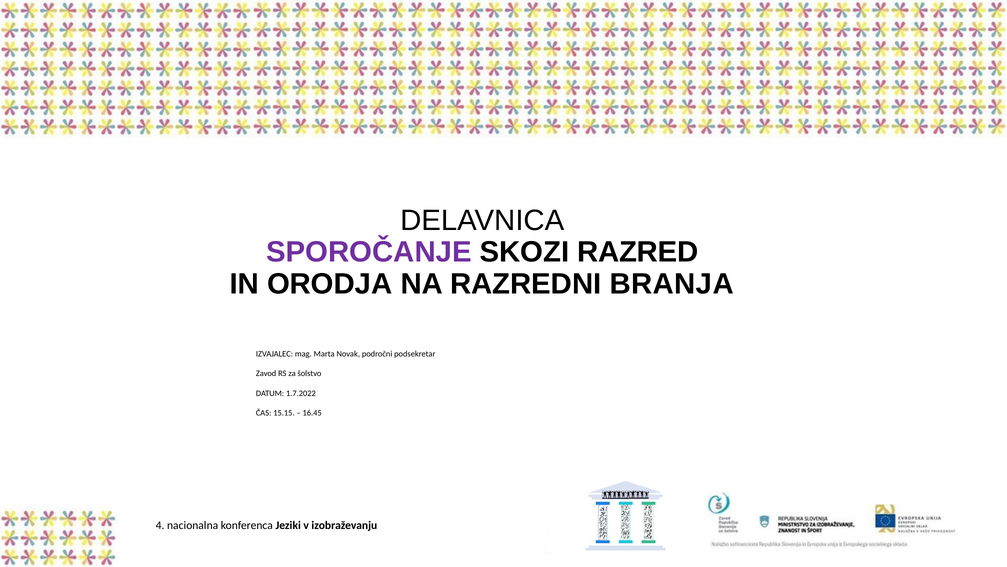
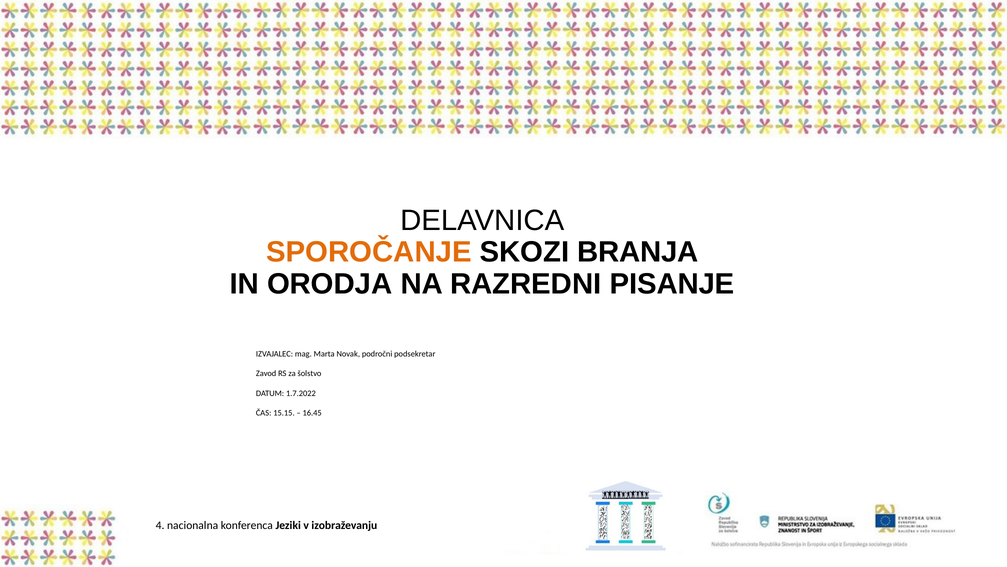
SPOROČANJE colour: purple -> orange (369, 252)
RAZRED: RAZRED -> BRANJA (638, 252)
BRANJA: BRANJA -> PISANJE (672, 284)
